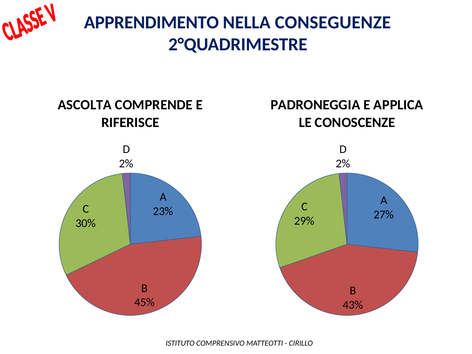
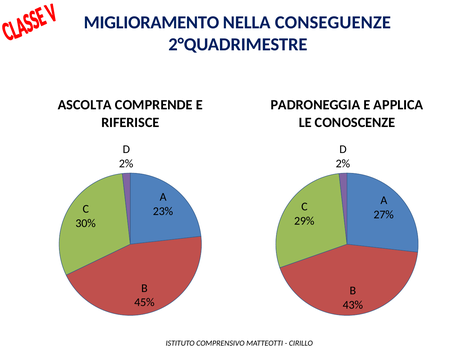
APPRENDIMENTO: APPRENDIMENTO -> MIGLIORAMENTO (151, 22)
